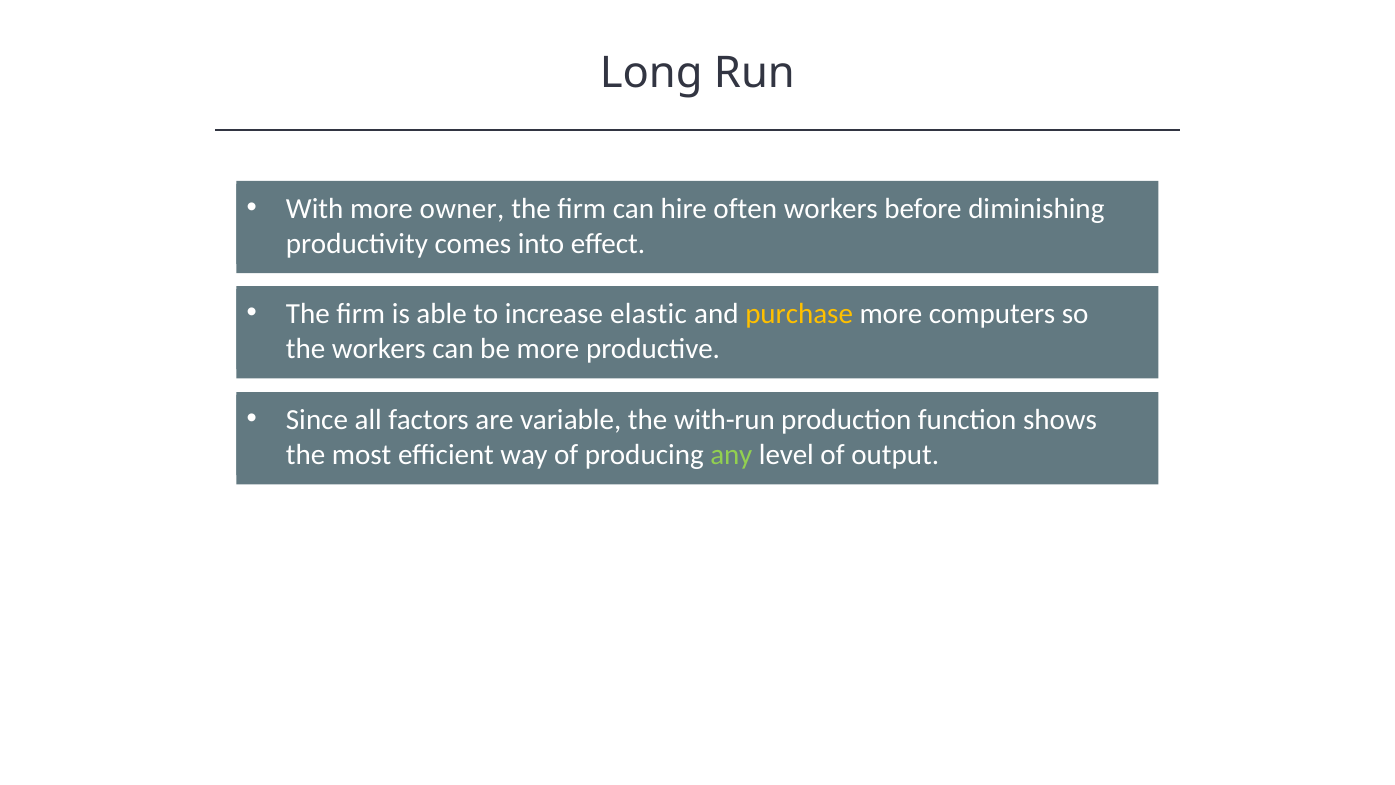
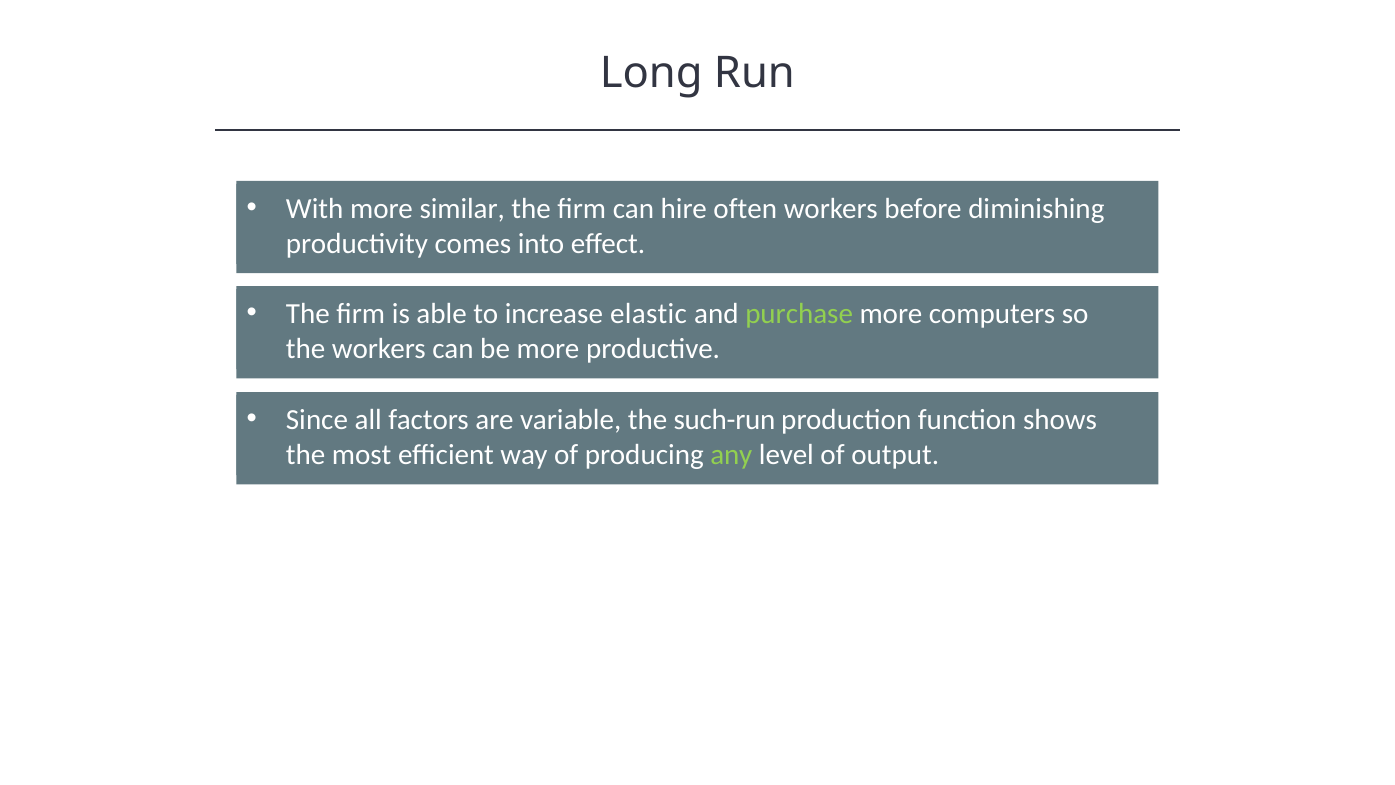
owner: owner -> similar (462, 208)
purchase colour: yellow -> light green (799, 314)
with-run: with-run -> such-run (724, 419)
